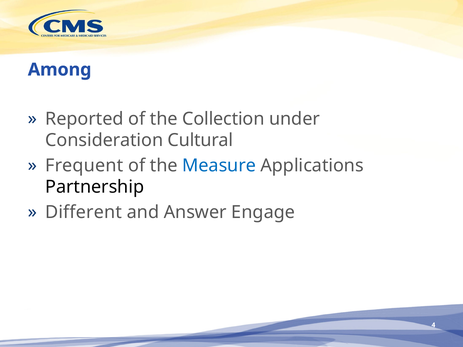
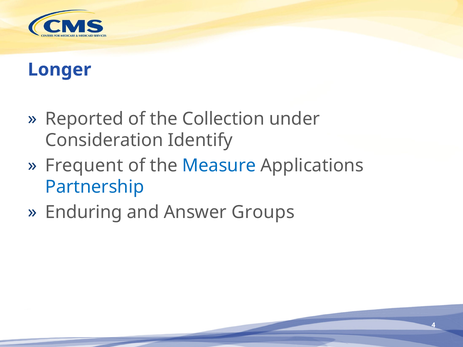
Among: Among -> Longer (60, 70)
Cultural: Cultural -> Identify (200, 140)
Partnership colour: black -> blue (95, 187)
Different: Different -> Enduring (84, 212)
Engage: Engage -> Groups (263, 212)
